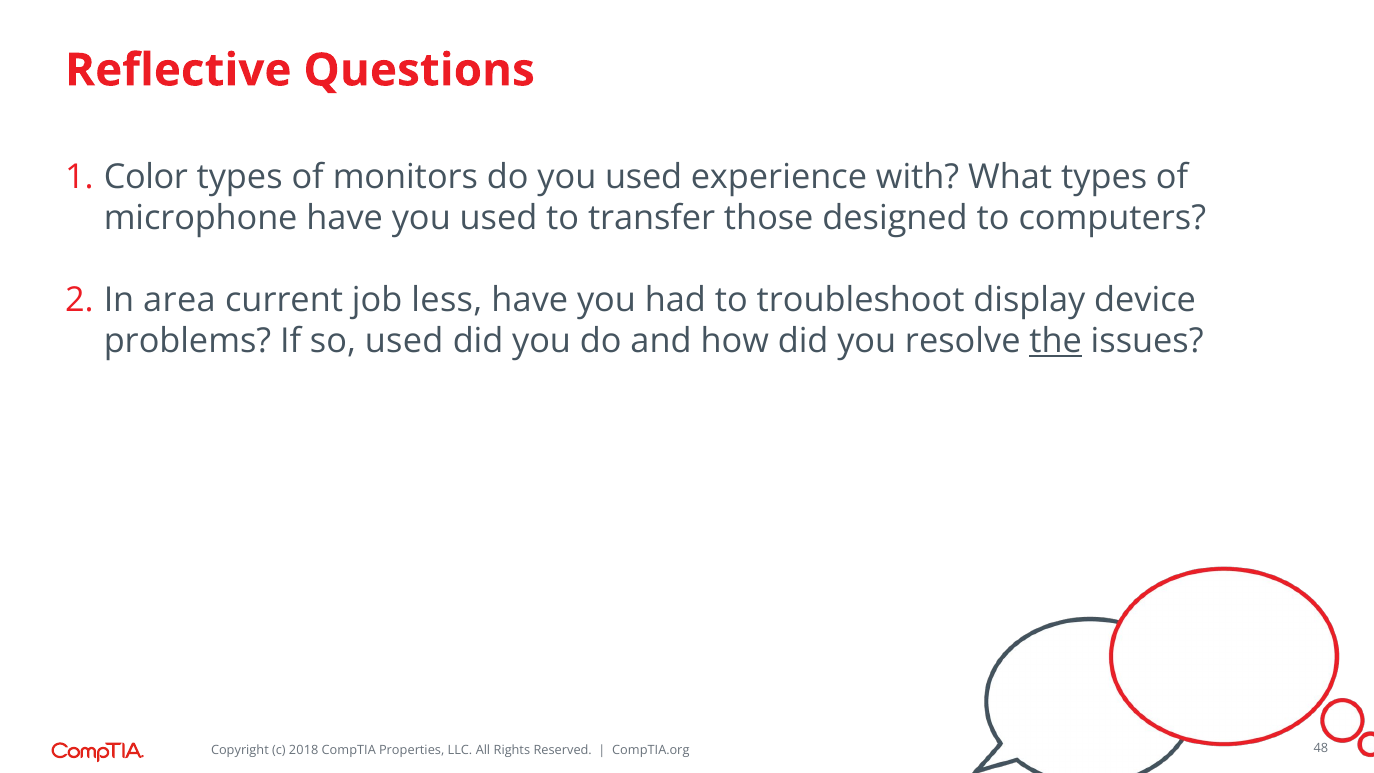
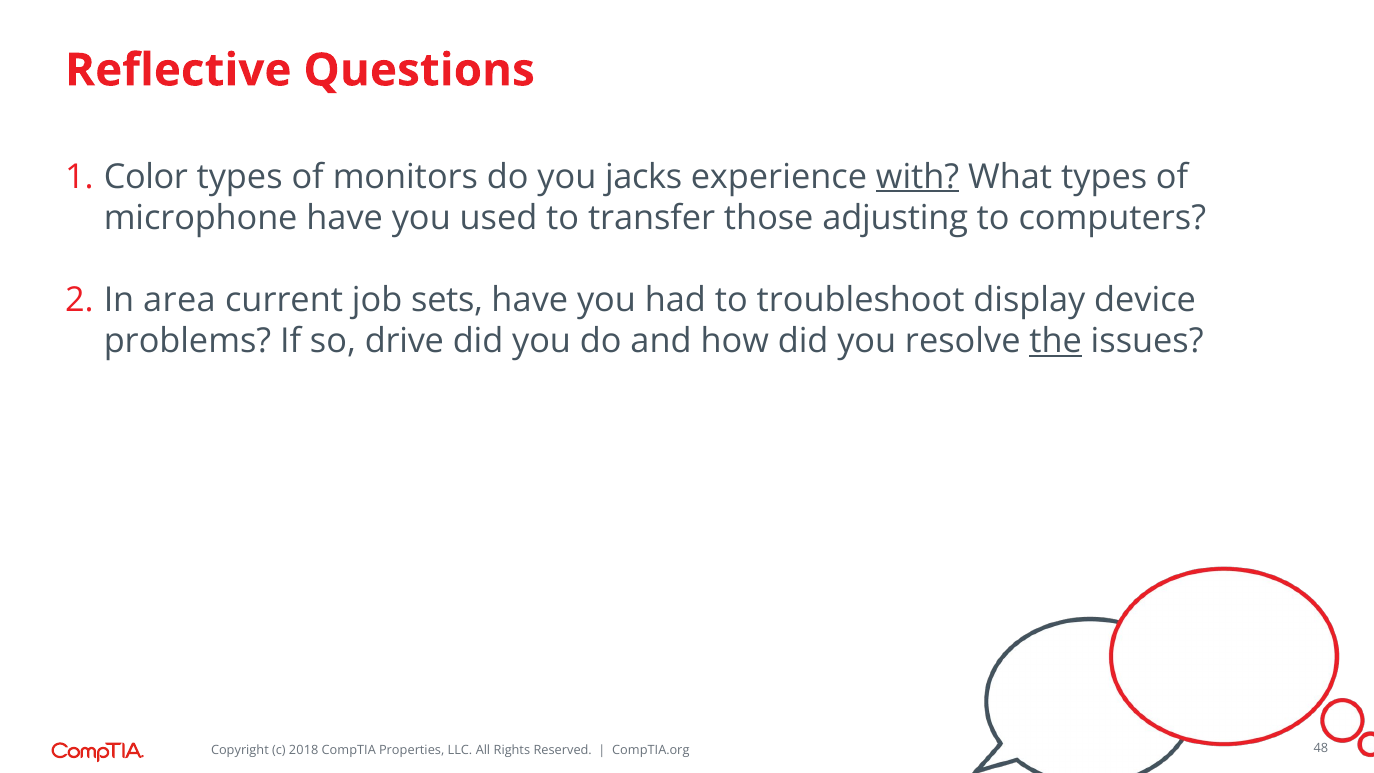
do you used: used -> jacks (644, 177)
with underline: none -> present (918, 177)
designed: designed -> adjusting (895, 218)
less: less -> sets (447, 300)
so used: used -> drive (404, 342)
